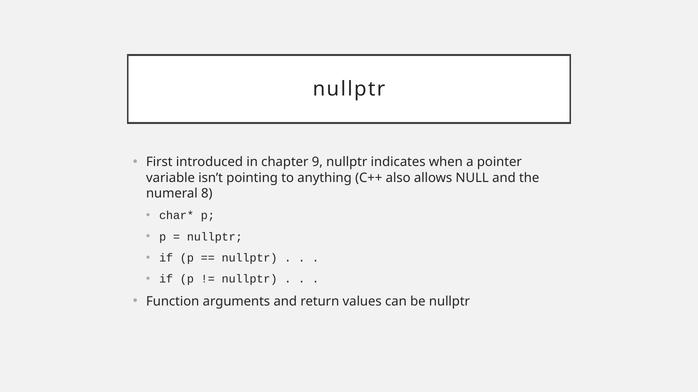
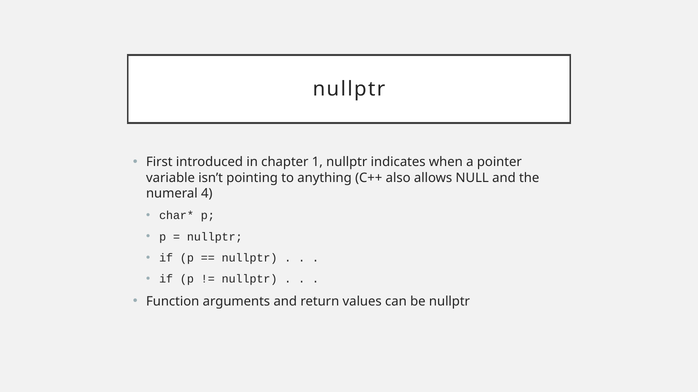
9: 9 -> 1 (317, 162)
8: 8 -> 4 (207, 194)
